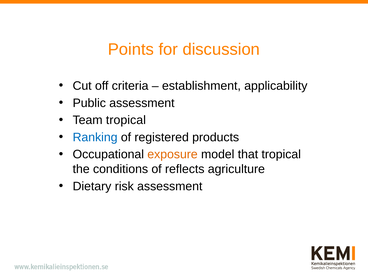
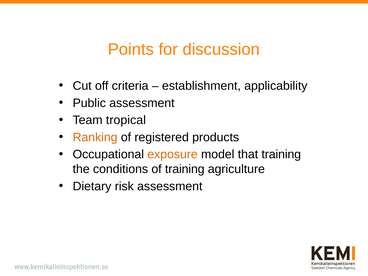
Ranking colour: blue -> orange (95, 137)
that tropical: tropical -> training (281, 154)
of reflects: reflects -> training (185, 169)
